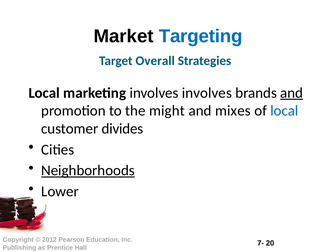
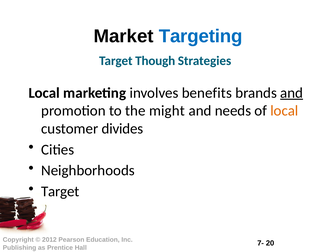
Overall: Overall -> Though (155, 61)
involves involves: involves -> benefits (207, 93)
mixes: mixes -> needs (233, 111)
local colour: blue -> orange (284, 111)
Neighborhoods underline: present -> none (88, 171)
Lower: Lower -> Target (60, 191)
